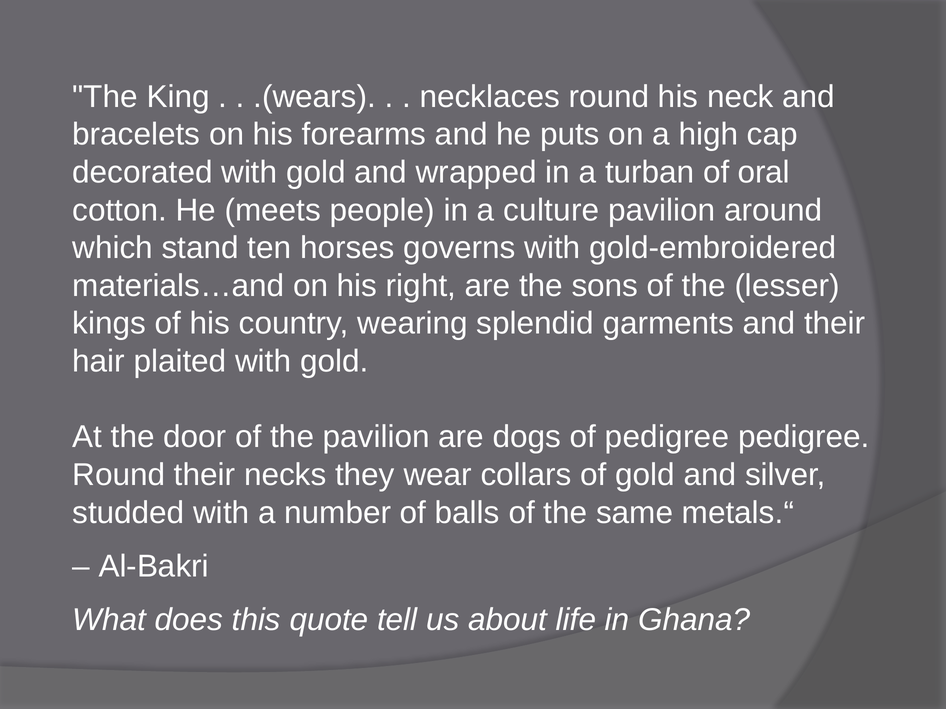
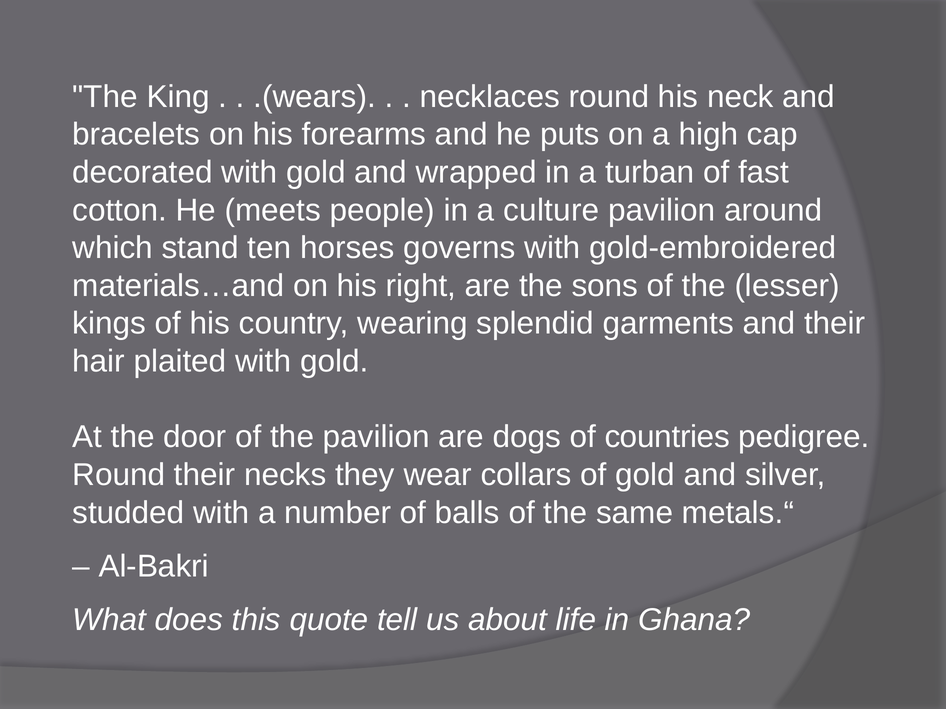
oral: oral -> fast (764, 172)
of pedigree: pedigree -> countries (667, 437)
